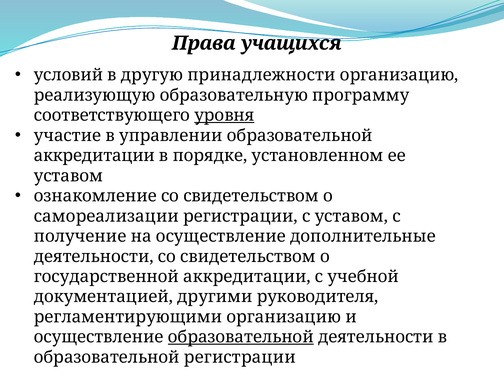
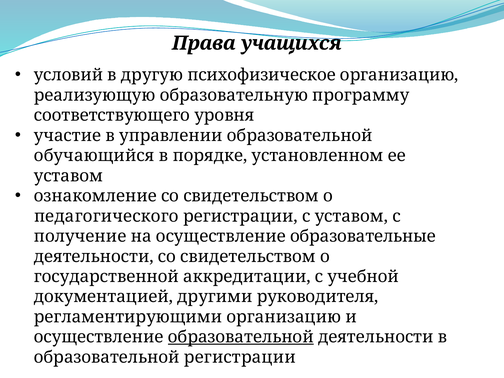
принадлежности: принадлежности -> психофизическое (262, 75)
уровня underline: present -> none (224, 115)
аккредитации: аккредитации -> обучающийся (94, 156)
самореализации: самореализации -> педагогического (106, 216)
дополнительные: дополнительные -> образовательные (363, 236)
